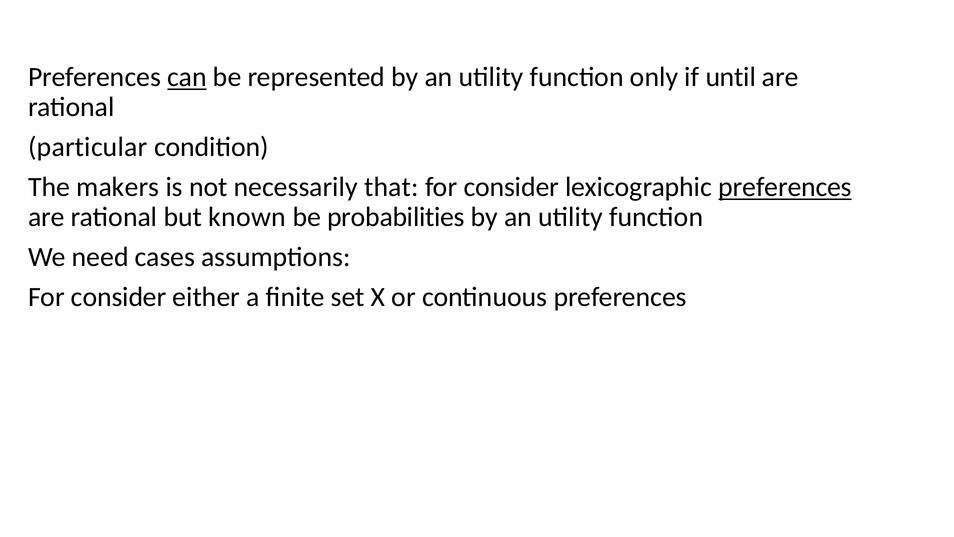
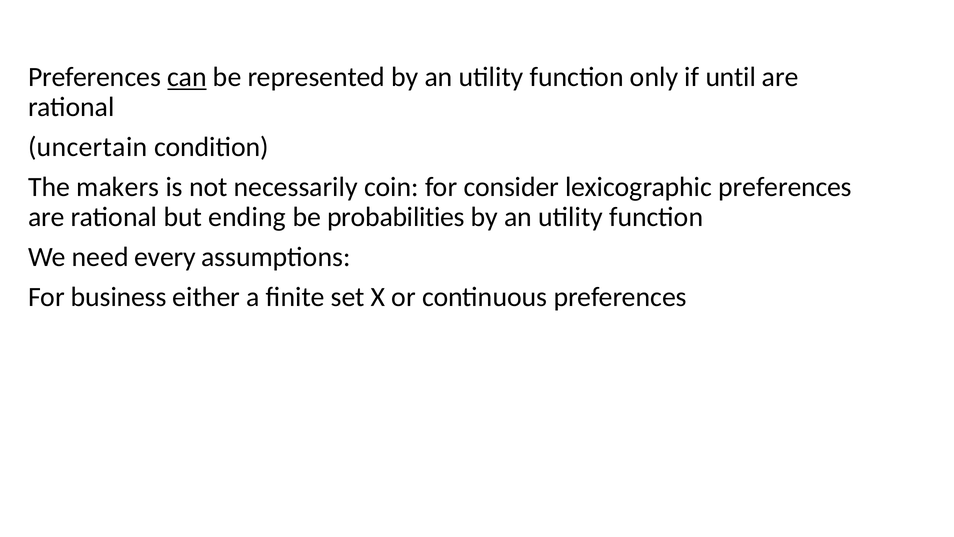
particular: particular -> uncertain (88, 147)
that: that -> coin (391, 187)
preferences underline: present -> none (785, 187)
known: known -> ending (247, 217)
cases: cases -> every (165, 257)
consider: consider -> business (119, 297)
